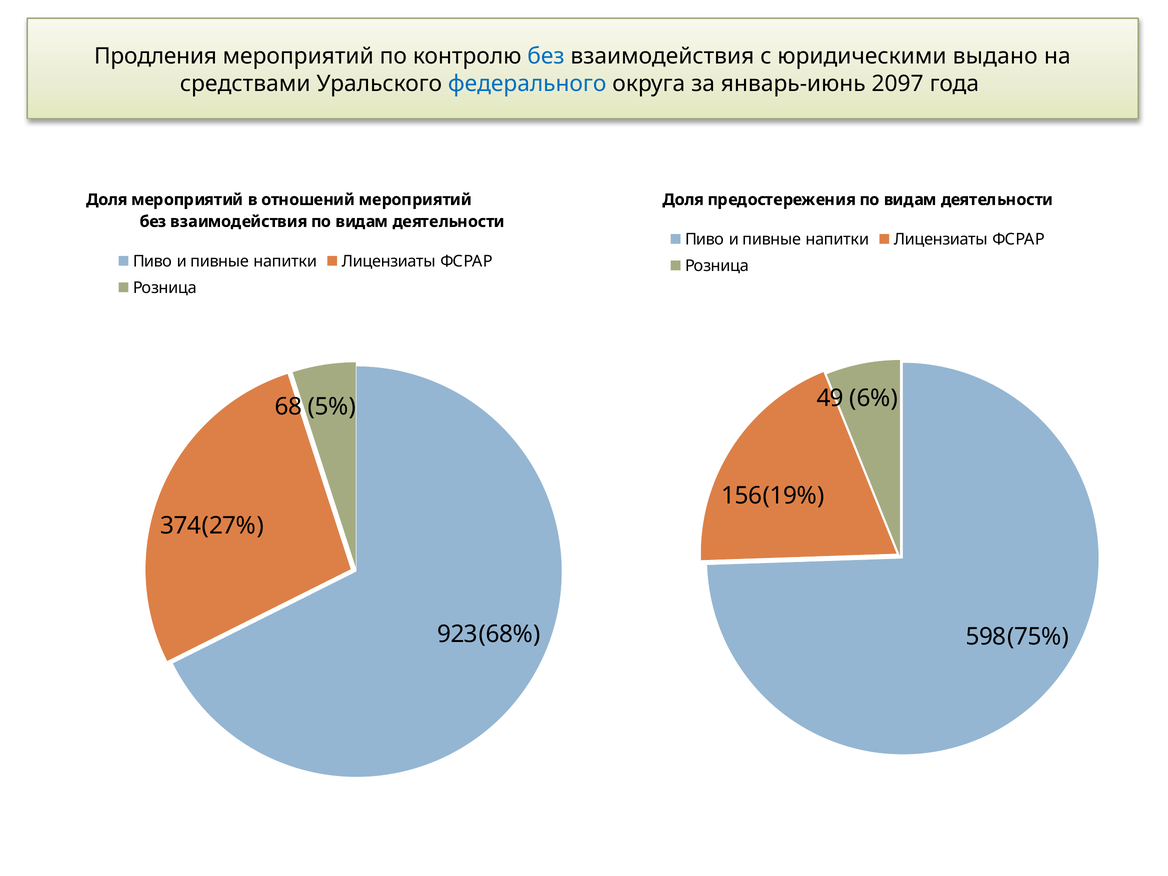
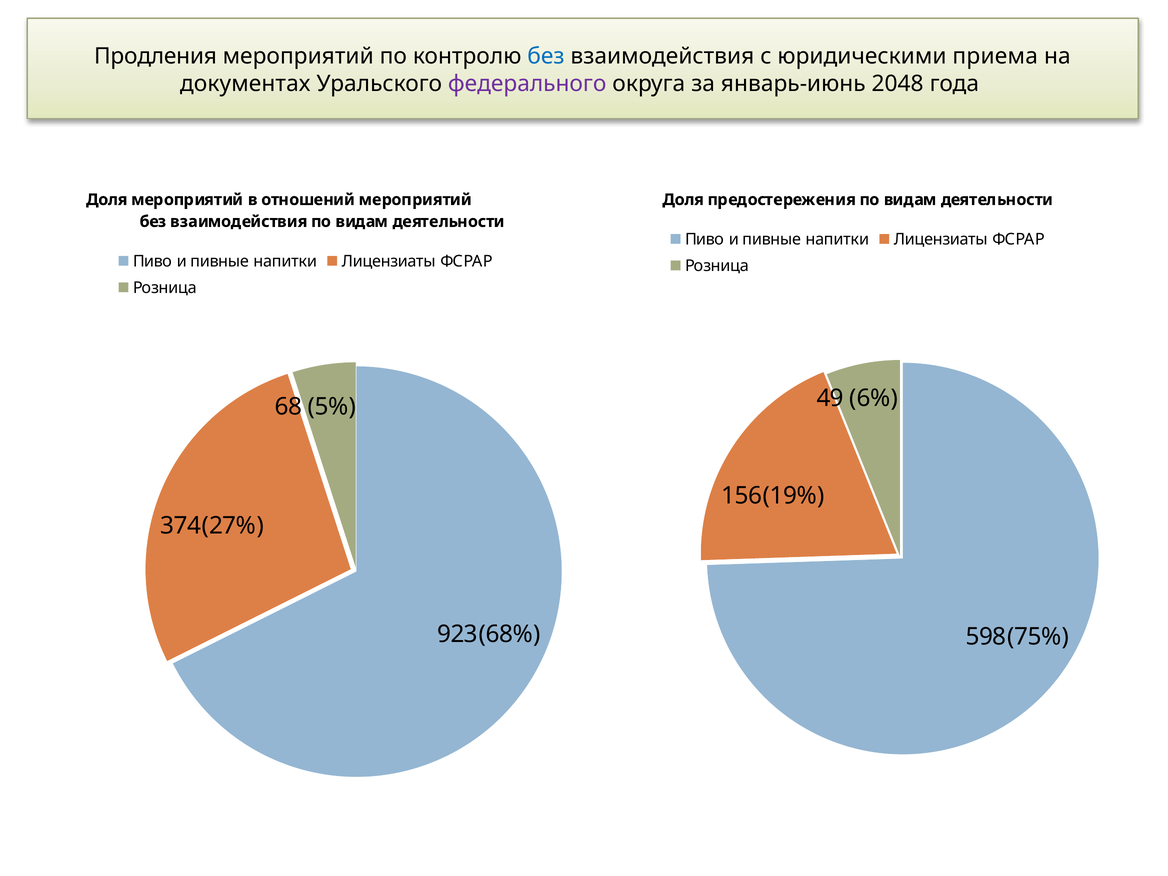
выдано: выдано -> приема (995, 56)
средствами: средствами -> документах (245, 84)
федерального colour: blue -> purple (527, 84)
2097: 2097 -> 2048 (898, 84)
